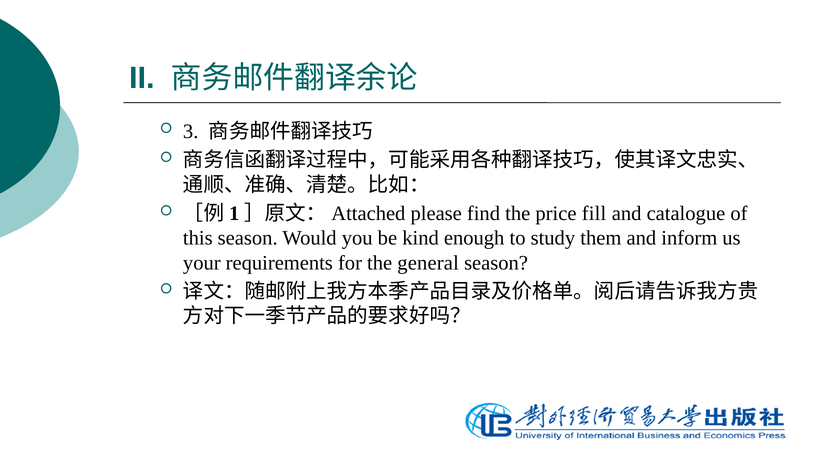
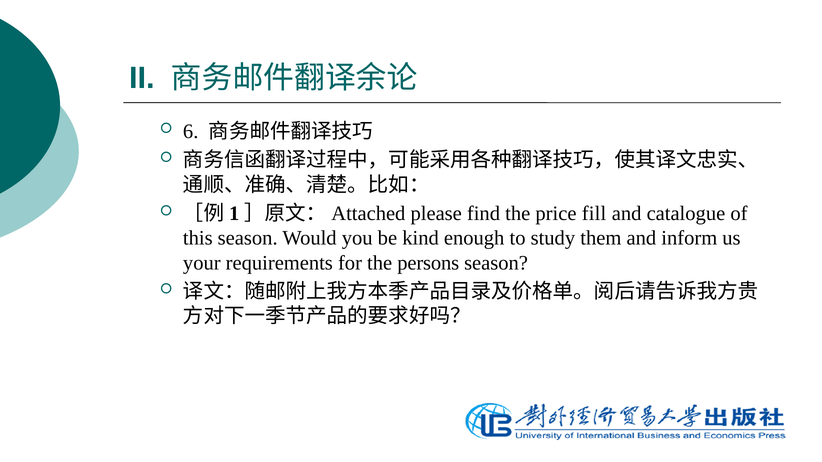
3: 3 -> 6 (191, 132)
general: general -> persons (428, 263)
